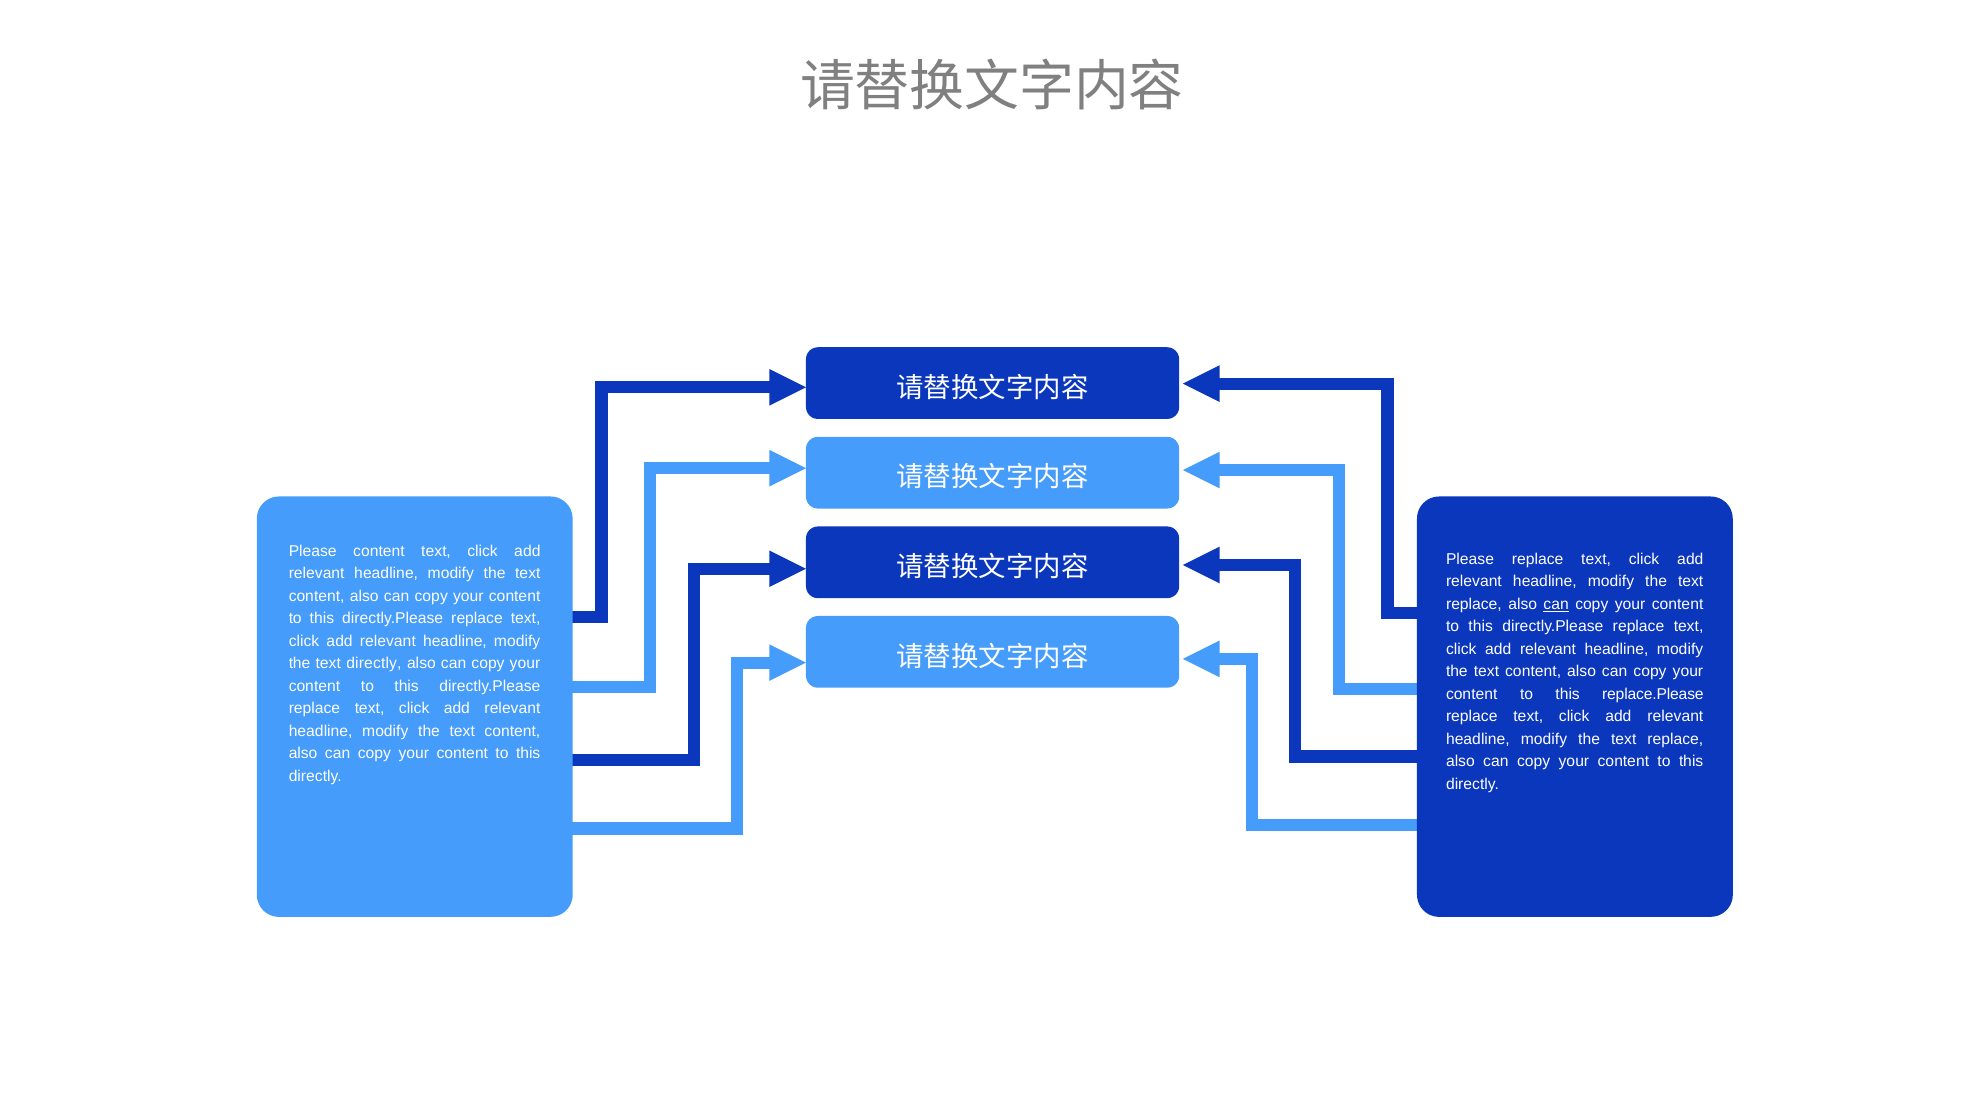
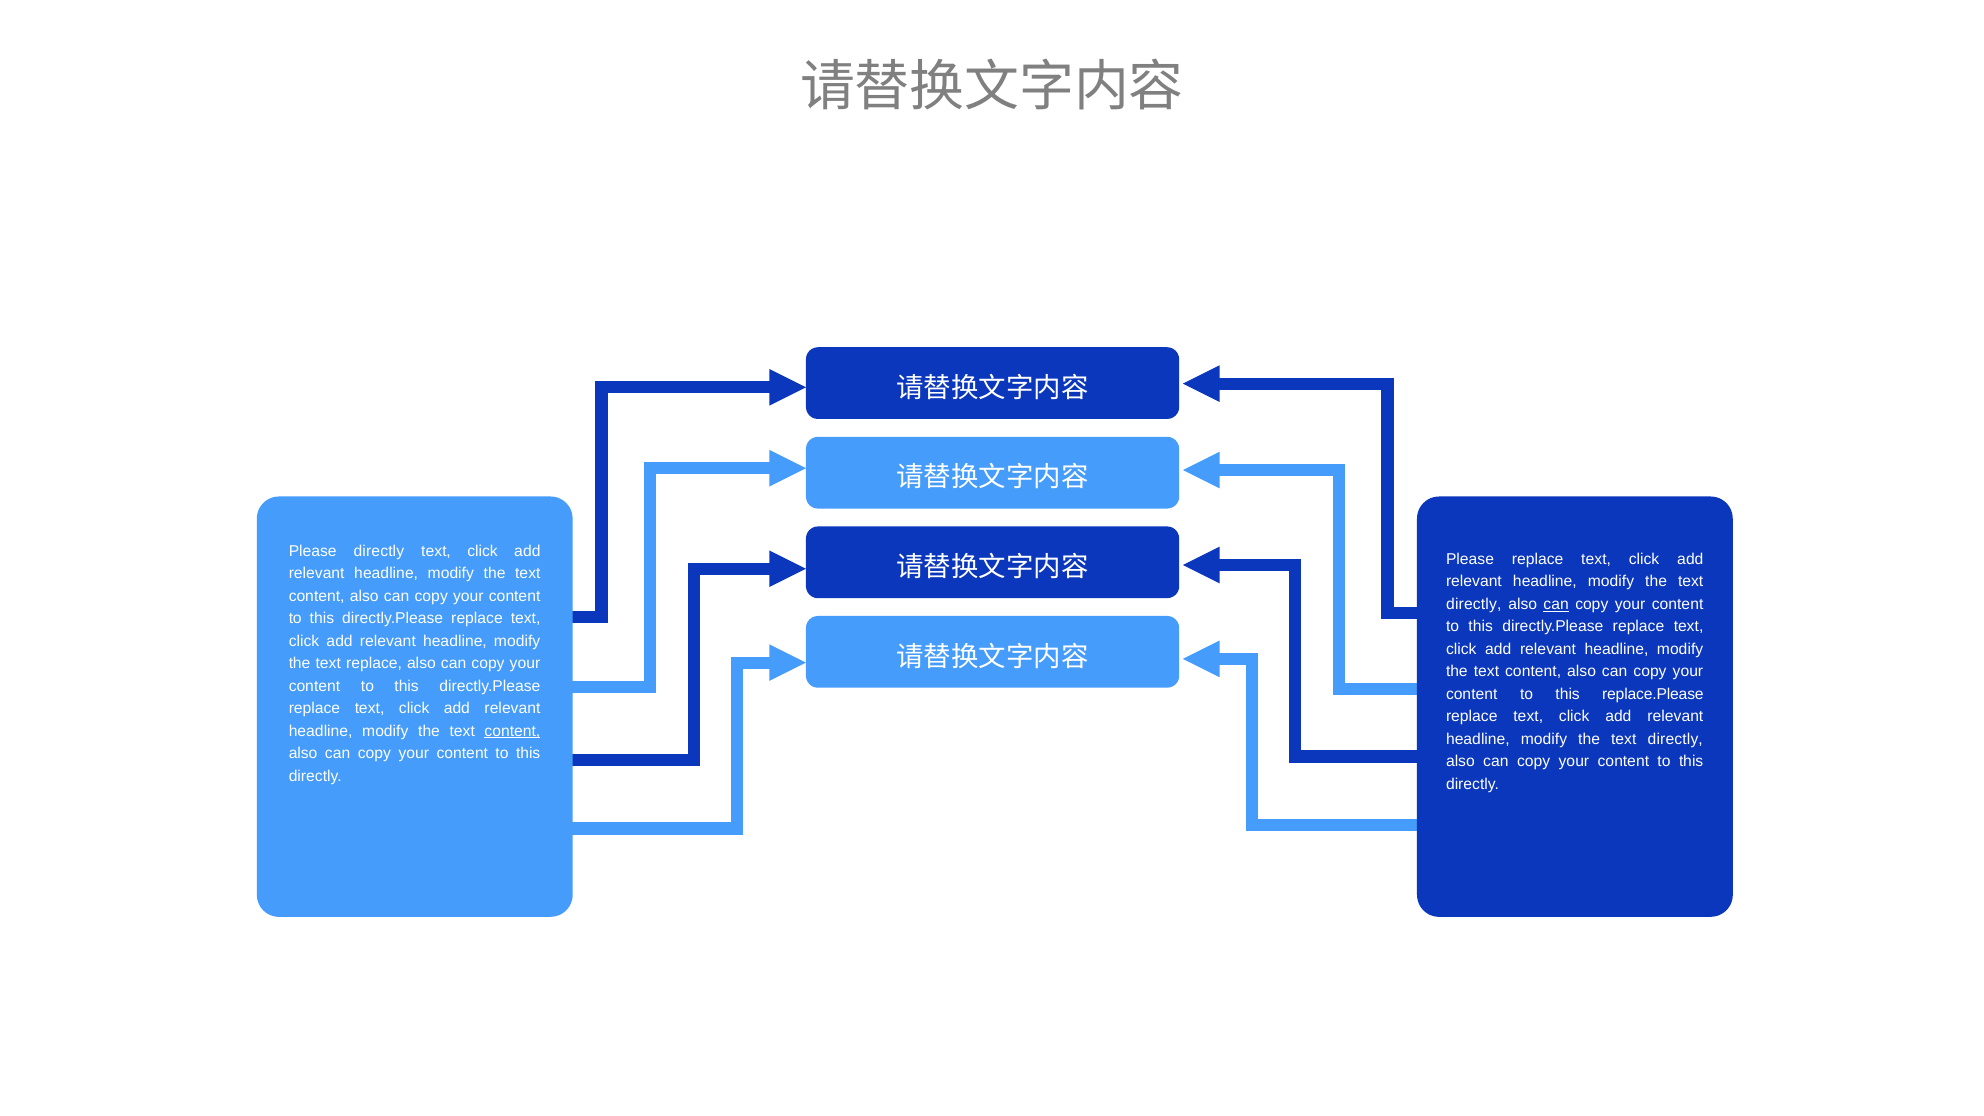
Please content: content -> directly (379, 551)
replace: replace -> directly (1474, 604)
text directly: directly -> replace (374, 663)
content underline: none -> present (512, 731)
replace: replace -> directly (1675, 739)
